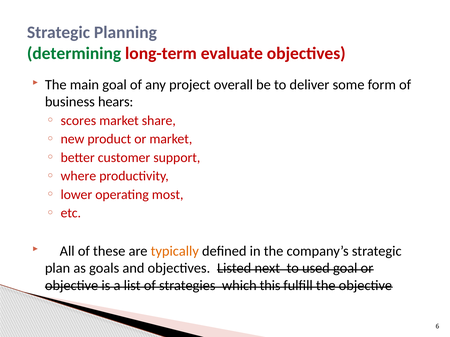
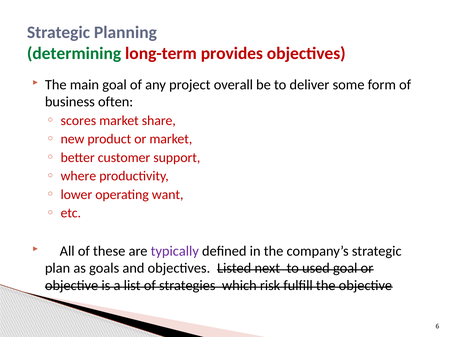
evaluate: evaluate -> provides (232, 53)
hears: hears -> often (116, 102)
most: most -> want (168, 195)
typically colour: orange -> purple (175, 251)
this: this -> risk (270, 286)
